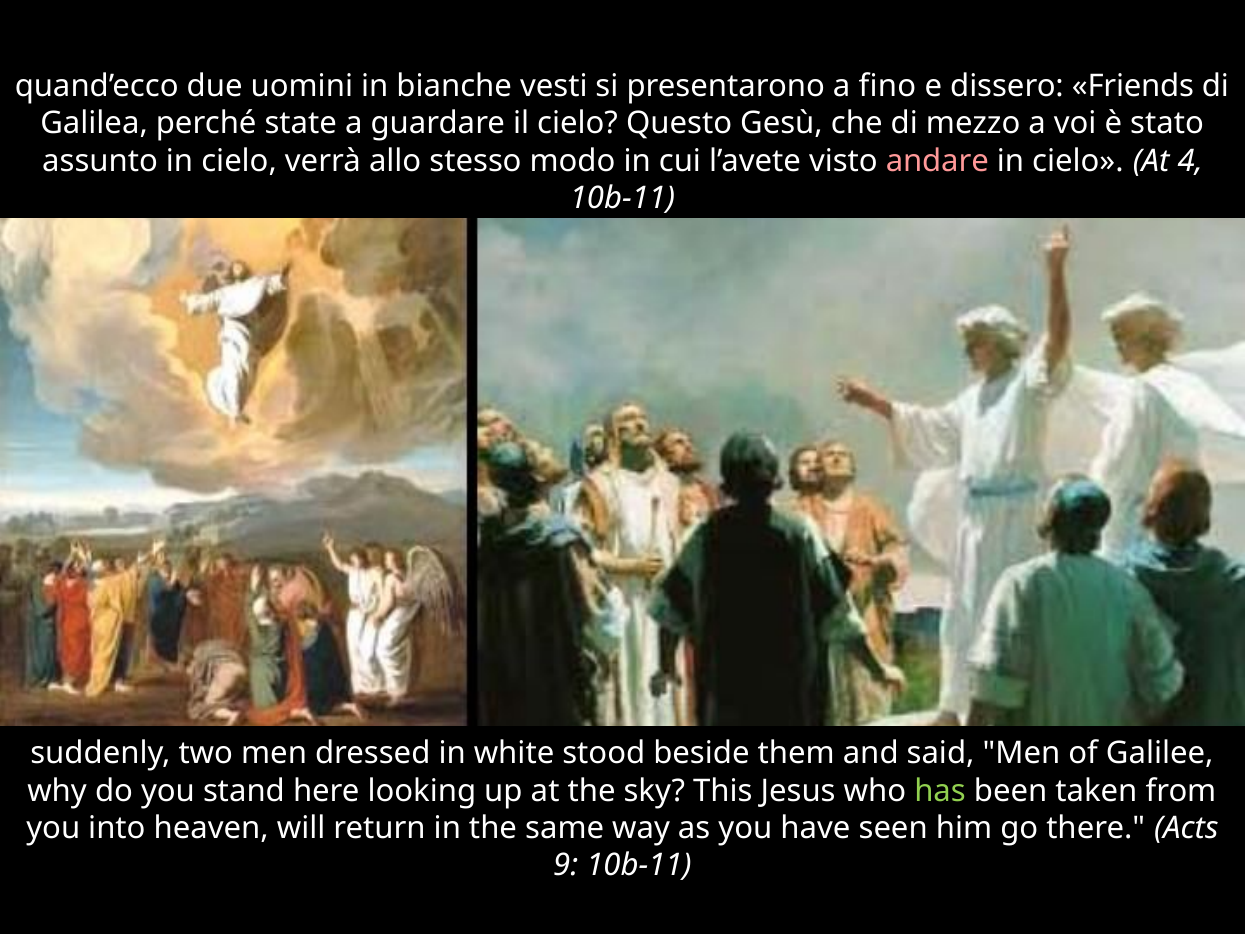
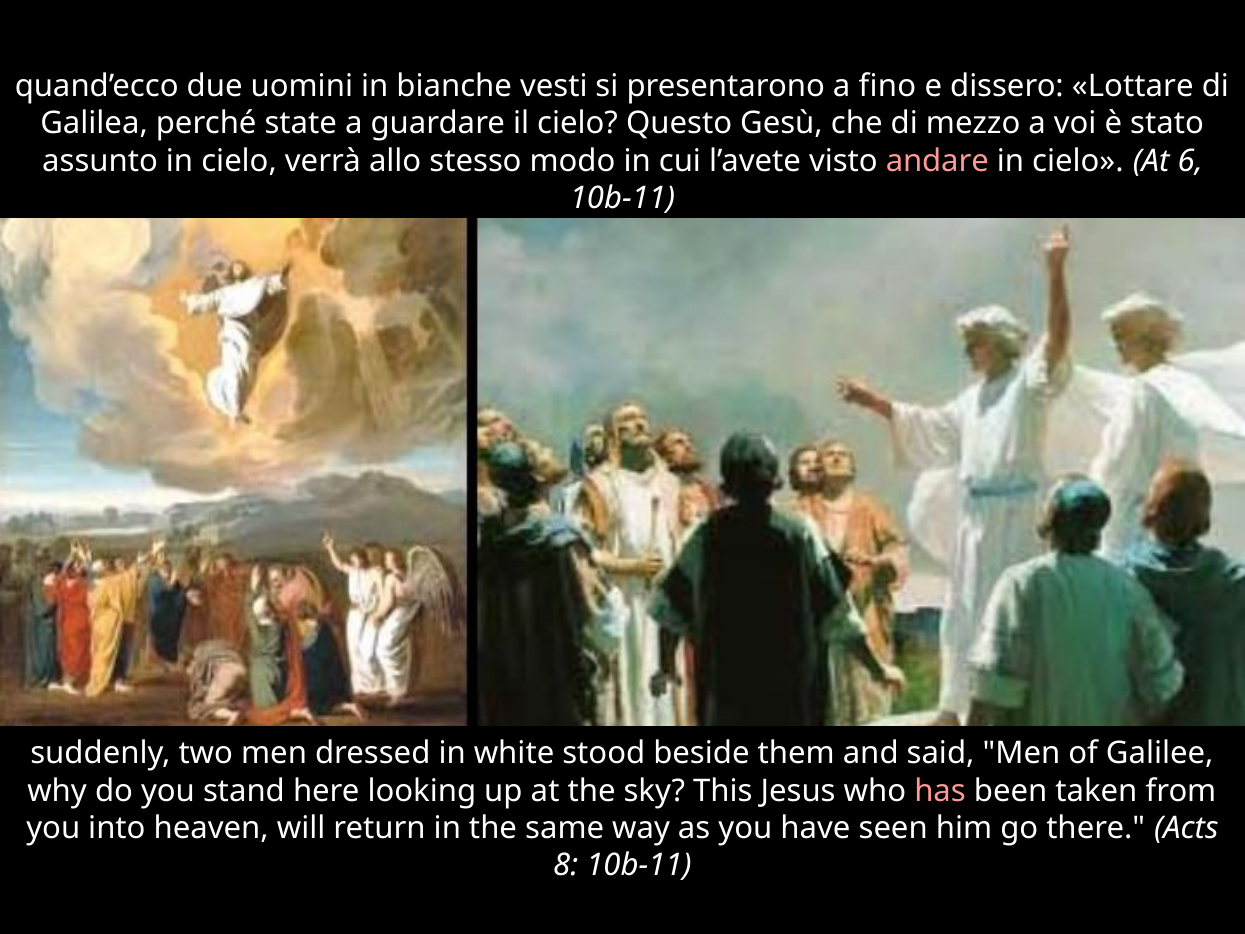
Friends: Friends -> Lottare (1133, 86)
4: 4 -> 6 (1190, 161)
has colour: light green -> pink (940, 791)
9: 9 -> 8 (566, 865)
